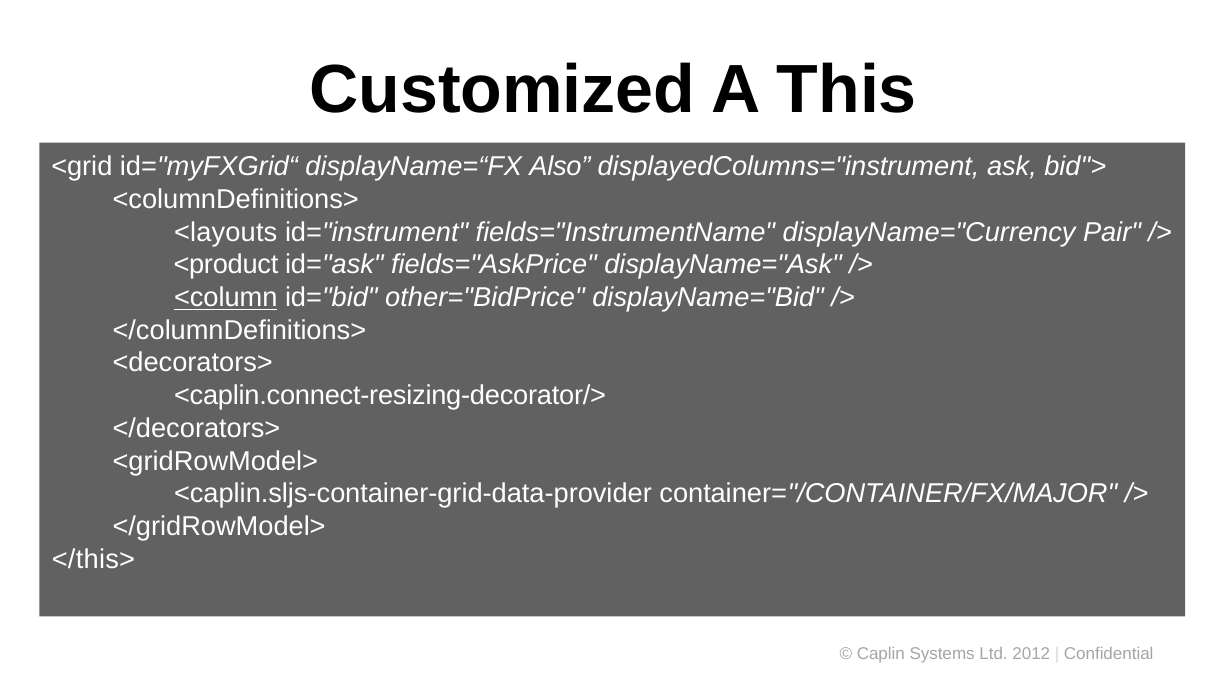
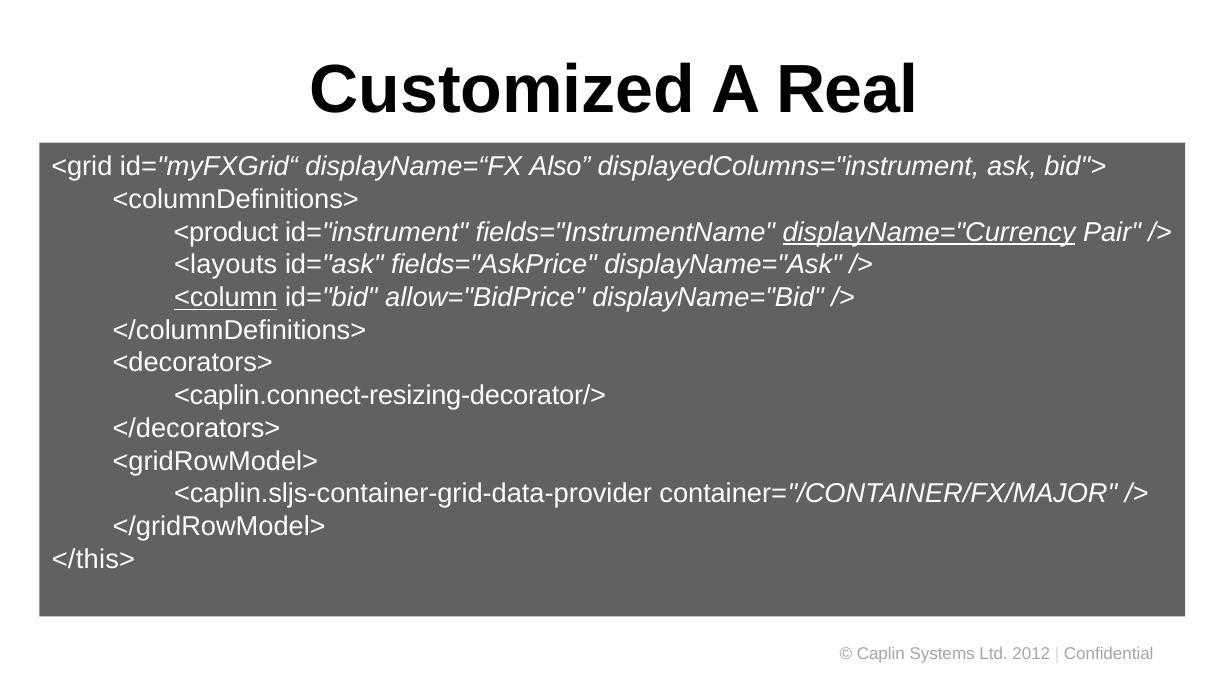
This: This -> Real (847, 90)
<layouts: <layouts -> <product (226, 232)
displayName="Currency underline: none -> present (929, 232)
<product: <product -> <layouts (226, 265)
other="BidPrice: other="BidPrice -> allow="BidPrice (485, 298)
